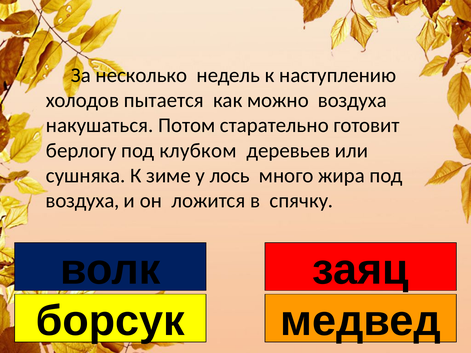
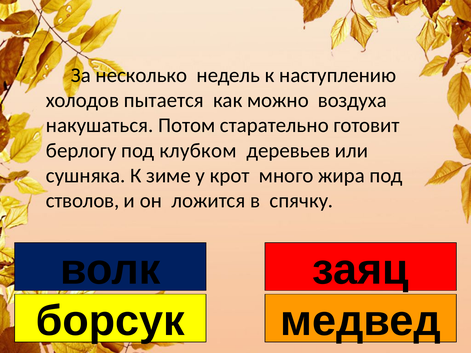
лось: лось -> крот (230, 176)
воздуха: воздуха -> стволов (83, 201)
